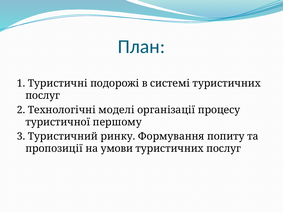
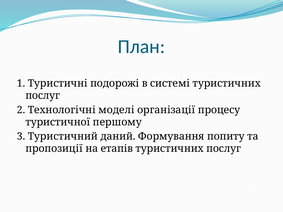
ринку: ринку -> даний (118, 137)
умови: умови -> етапів (117, 149)
